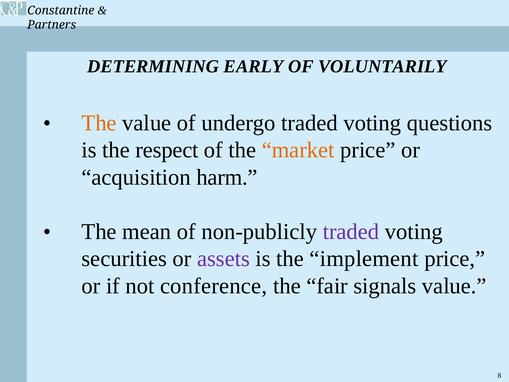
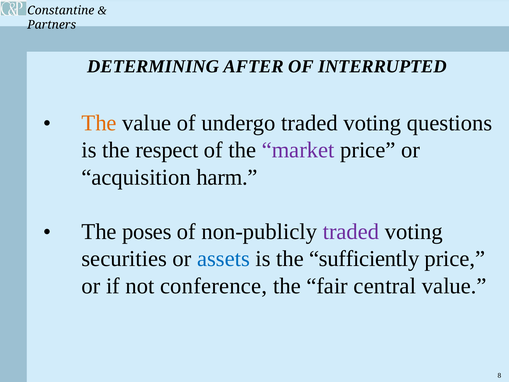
EARLY: EARLY -> AFTER (254, 66)
VOLUNTARILY: VOLUNTARILY -> INTERRUPTED (382, 66)
market colour: orange -> purple (298, 150)
mean: mean -> poses (147, 231)
assets colour: purple -> blue (223, 259)
implement: implement -> sufficiently (364, 259)
signals: signals -> central (385, 286)
